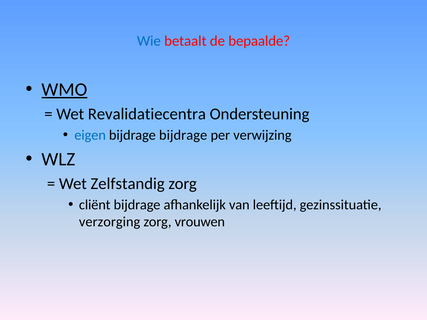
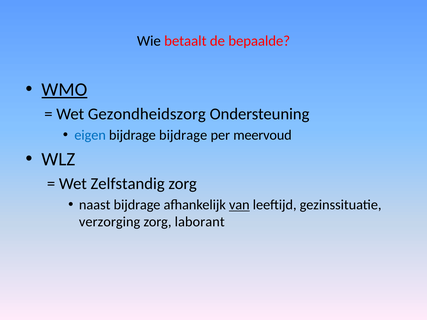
Wie colour: blue -> black (149, 41)
Revalidatiecentra: Revalidatiecentra -> Gezondheidszorg (147, 114)
verwijzing: verwijzing -> meervoud (262, 135)
cliënt: cliënt -> naast (95, 205)
van underline: none -> present (239, 205)
vrouwen: vrouwen -> laborant (200, 222)
